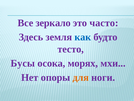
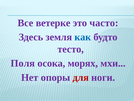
зеркало: зеркало -> ветерке (53, 23)
Бусы: Бусы -> Поля (23, 63)
для colour: orange -> red (81, 77)
